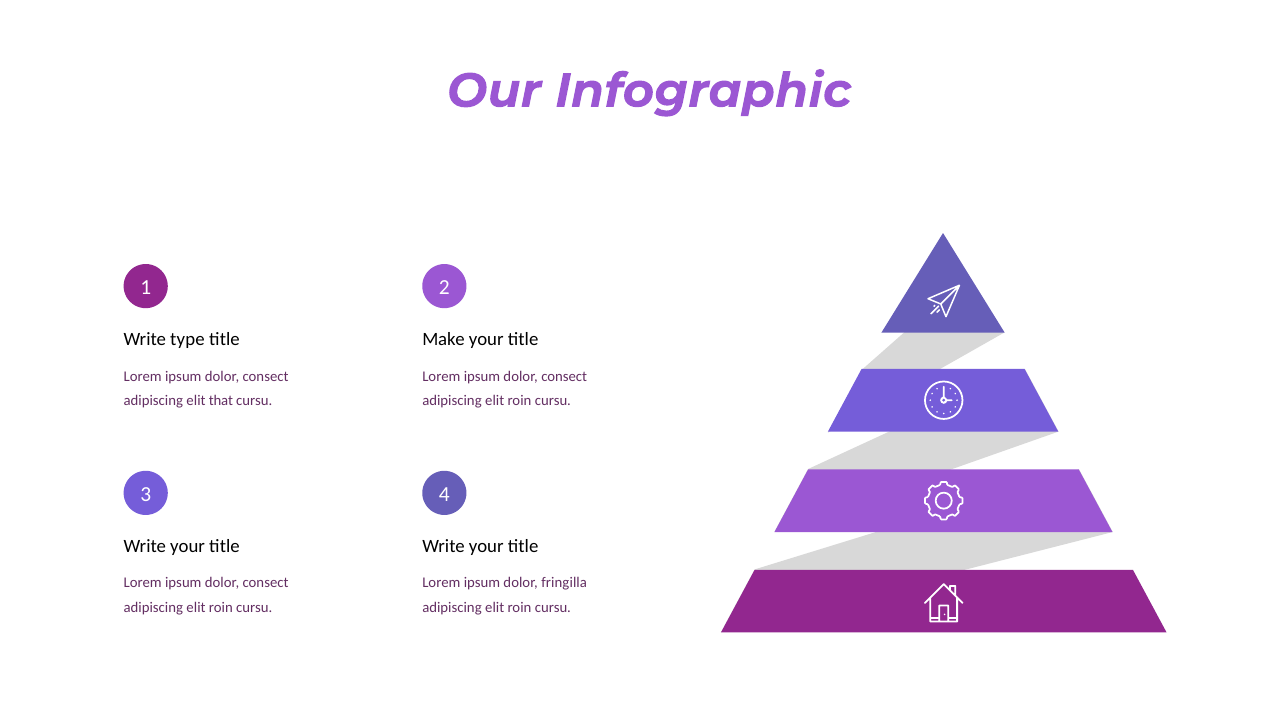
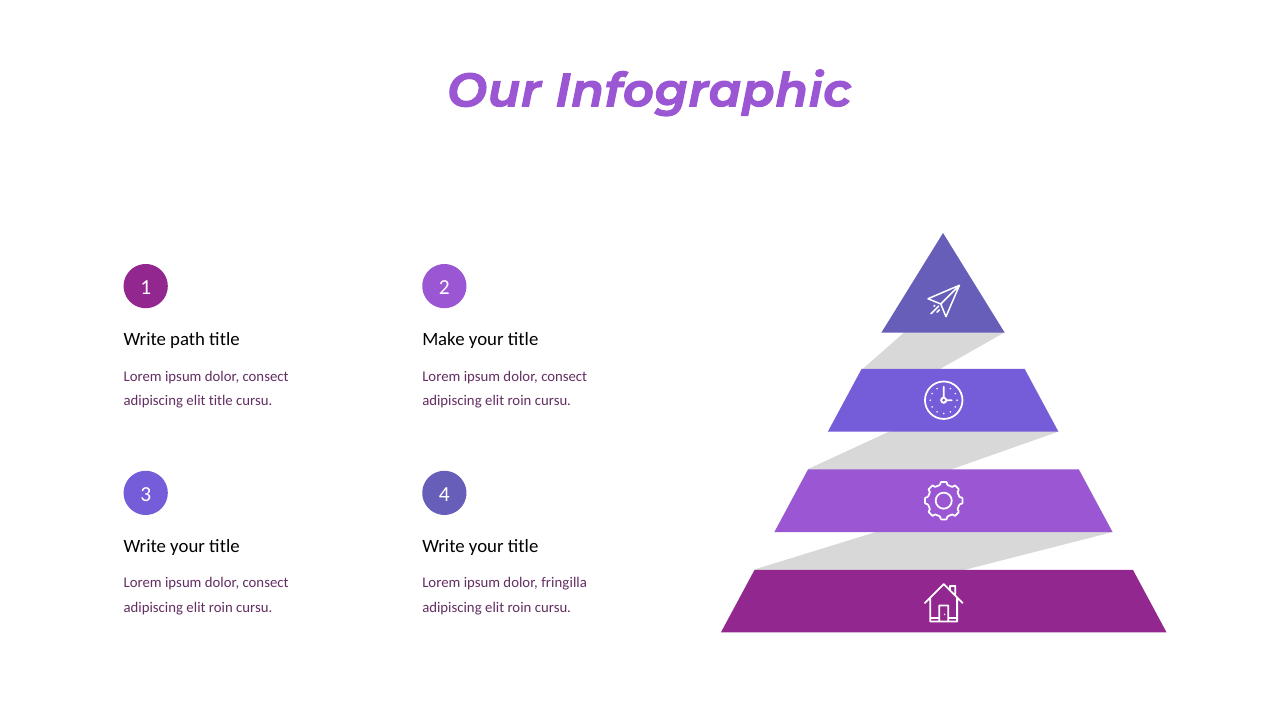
type: type -> path (188, 340)
elit that: that -> title (221, 401)
